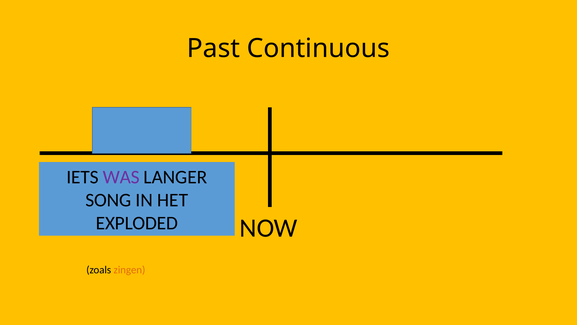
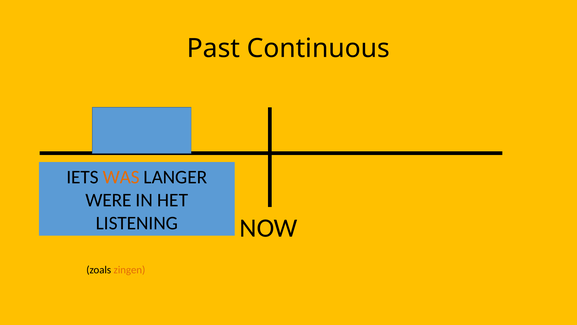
WAS colour: purple -> orange (121, 177)
SONG: SONG -> WERE (109, 200)
EXPLODED: EXPLODED -> LISTENING (137, 223)
